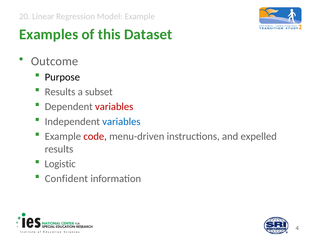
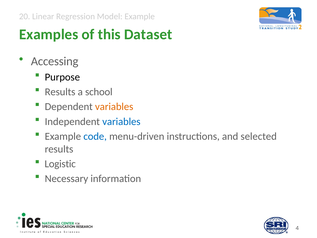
Outcome: Outcome -> Accessing (55, 61)
subset: subset -> school (99, 92)
variables colour: red -> orange (114, 107)
code colour: red -> blue (95, 136)
expelled: expelled -> selected (259, 136)
Confident: Confident -> Necessary (66, 178)
